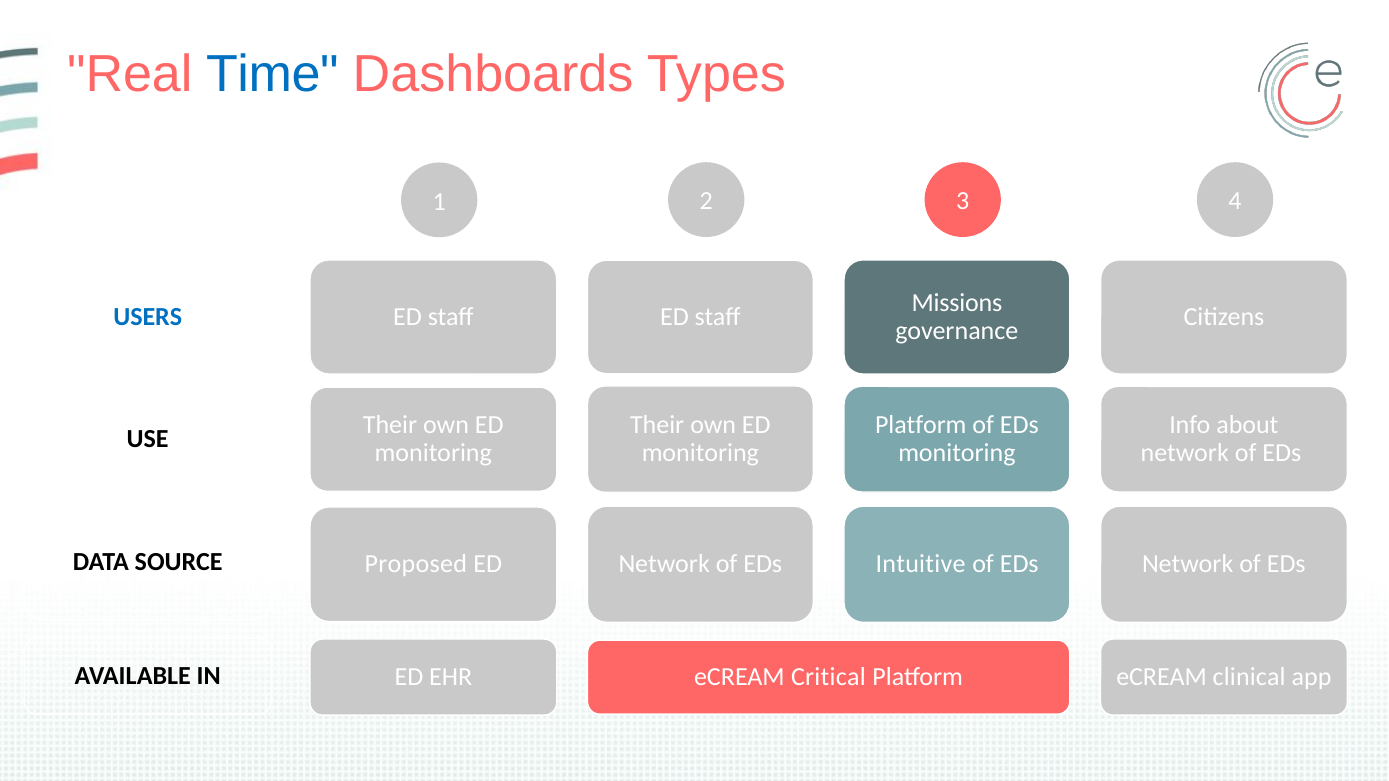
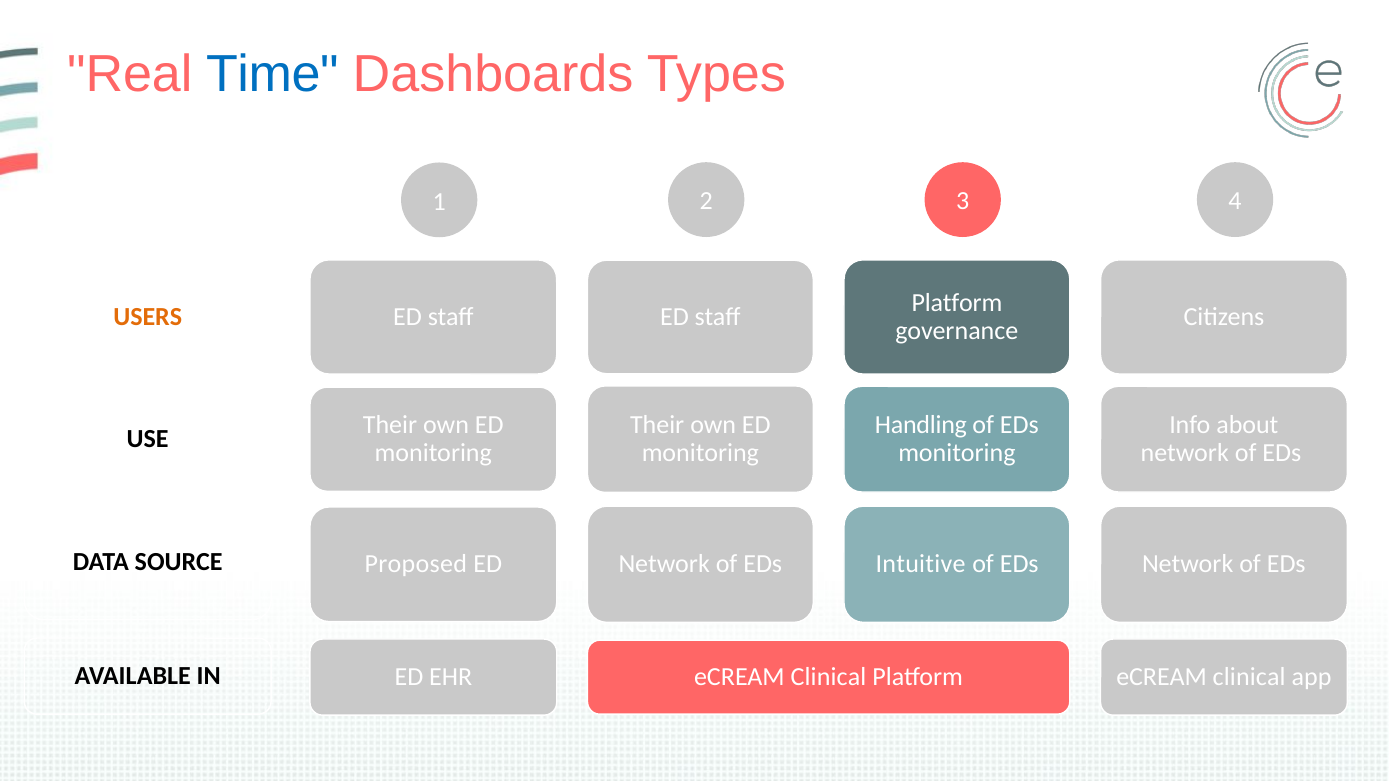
Missions: Missions -> Platform (957, 303)
USERS colour: blue -> orange (148, 317)
Platform: Platform -> Handling (921, 425)
Critical: Critical -> Clinical (828, 677)
